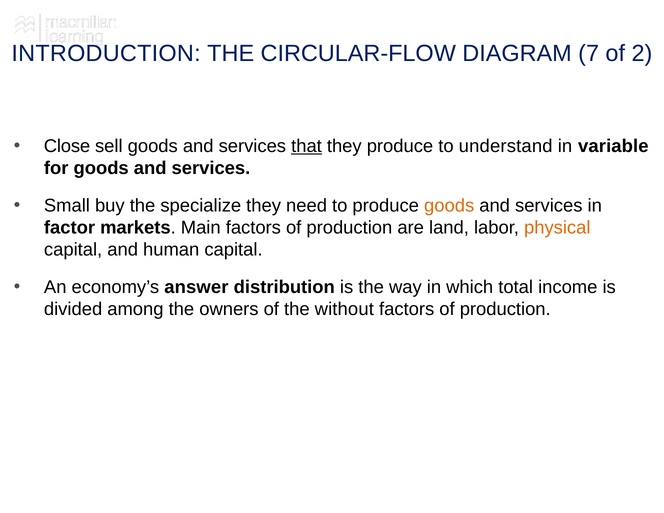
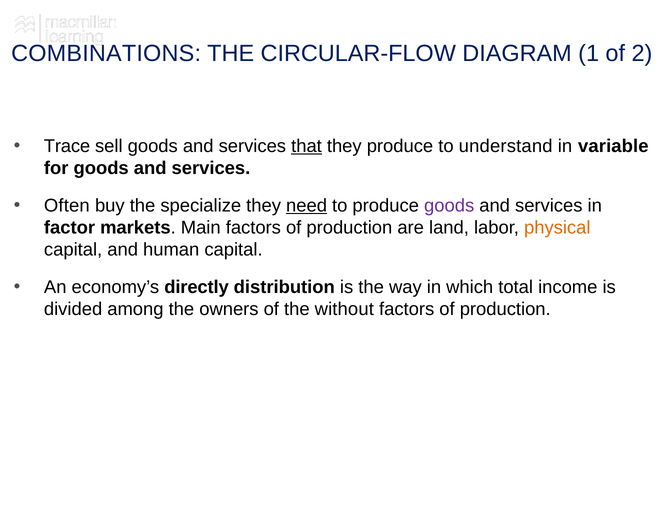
INTRODUCTION: INTRODUCTION -> COMBINATIONS (106, 54)
7: 7 -> 1 (589, 54)
Close: Close -> Trace (67, 146)
Small: Small -> Often (67, 206)
need underline: none -> present (307, 206)
goods colour: orange -> purple (449, 206)
answer: answer -> directly (197, 287)
